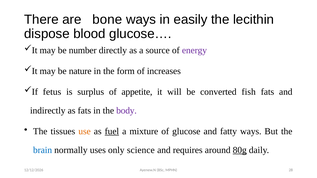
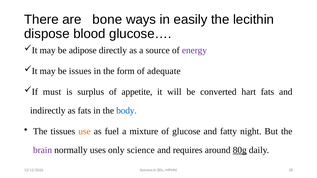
number: number -> adipose (83, 50)
nature: nature -> issues (80, 71)
increases: increases -> adequate (164, 71)
fetus: fetus -> must (52, 92)
fish: fish -> hart (249, 92)
body colour: purple -> blue (126, 111)
fuel underline: present -> none (112, 132)
fatty ways: ways -> night (251, 132)
brain colour: blue -> purple (43, 150)
